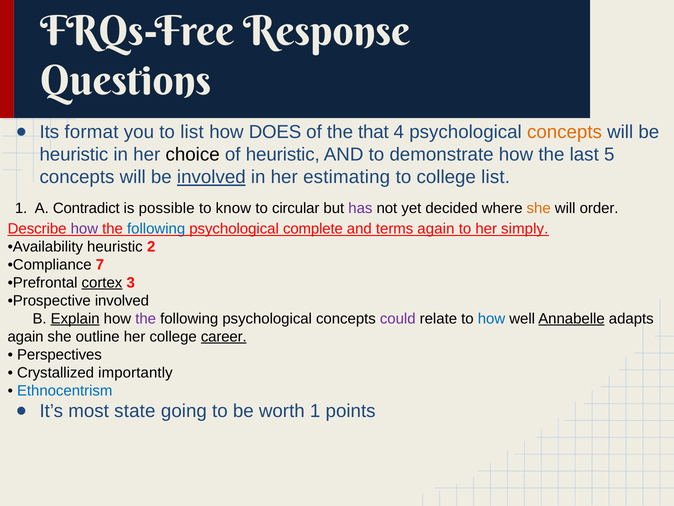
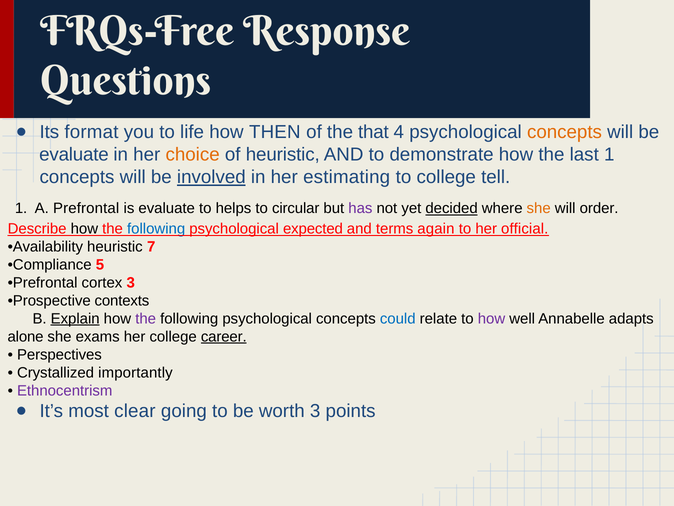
to list: list -> life (192, 132)
DOES: DOES -> THEN (275, 132)
heuristic: heuristic -> evaluate (74, 155)
choice colour: black -> orange (193, 155)
last 5: 5 -> 1 (609, 155)
college list: list -> tell (496, 177)
A Contradict: Contradict -> Prefrontal (86, 208)
is possible: possible -> evaluate (167, 208)
know: know -> helps (233, 208)
decided underline: none -> present (452, 208)
how colour: purple -> black (84, 228)
complete: complete -> expected (313, 228)
simply: simply -> official (525, 228)
2: 2 -> 7 (151, 246)
7: 7 -> 5 (100, 264)
cortex underline: present -> none (102, 282)
Prospective involved: involved -> contexts (122, 300)
could colour: purple -> blue (398, 318)
how colour: blue -> purple (492, 318)
Annabelle underline: present -> none (572, 318)
again: again -> alone (26, 336)
outline: outline -> exams (98, 336)
Ethnocentrism colour: blue -> purple (65, 390)
state: state -> clear (135, 411)
worth 1: 1 -> 3 (315, 411)
